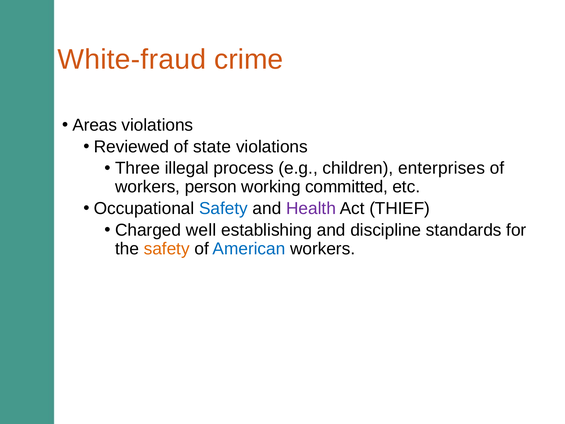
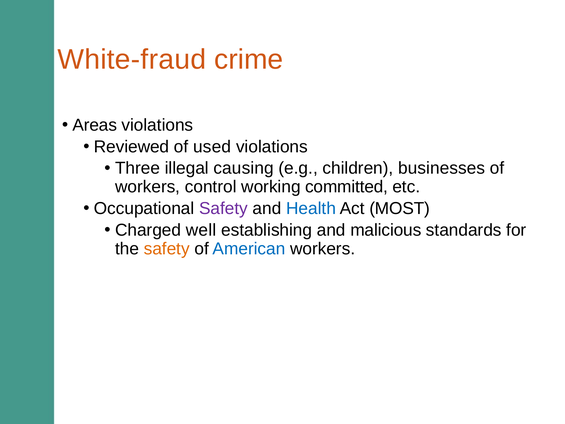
state: state -> used (212, 147)
process: process -> causing (244, 168)
enterprises: enterprises -> businesses (442, 168)
person: person -> control (211, 187)
Safety colour: blue -> purple (224, 208)
Health colour: purple -> blue (311, 208)
THIEF: THIEF -> MOST (400, 208)
discipline: discipline -> malicious (386, 230)
